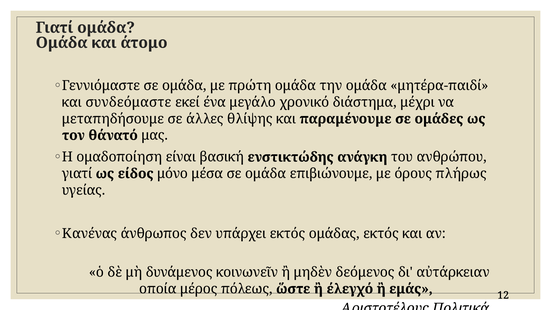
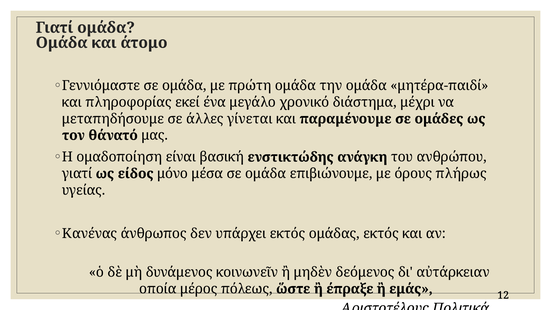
συνδεόμαστε: συνδεόμαστε -> πληροφορίας (128, 102)
θλίψης: θλίψης -> γίνεται (250, 119)
έλεγχό: έλεγχό -> έπραξε (350, 289)
